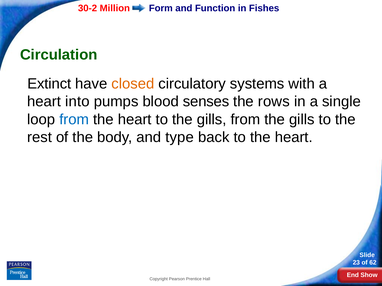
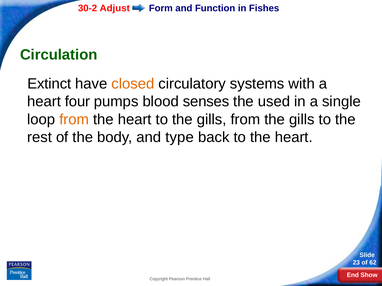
Million: Million -> Adjust (115, 8)
into: into -> four (77, 102)
rows: rows -> used (274, 102)
from colour: blue -> orange (74, 120)
